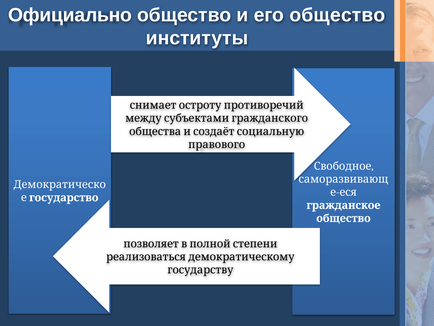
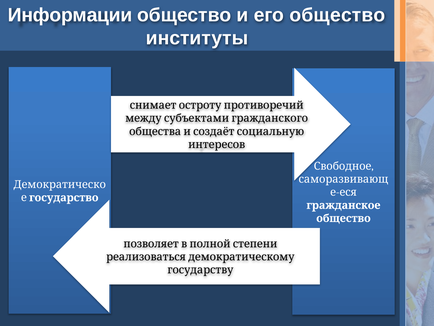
Официально: Официально -> Информации (70, 15)
правового: правового -> интересов (217, 144)
